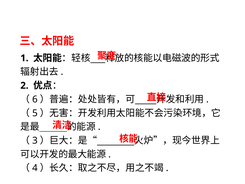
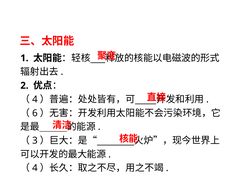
6: 6 -> 4 (35, 99)
5: 5 -> 6 (35, 113)
